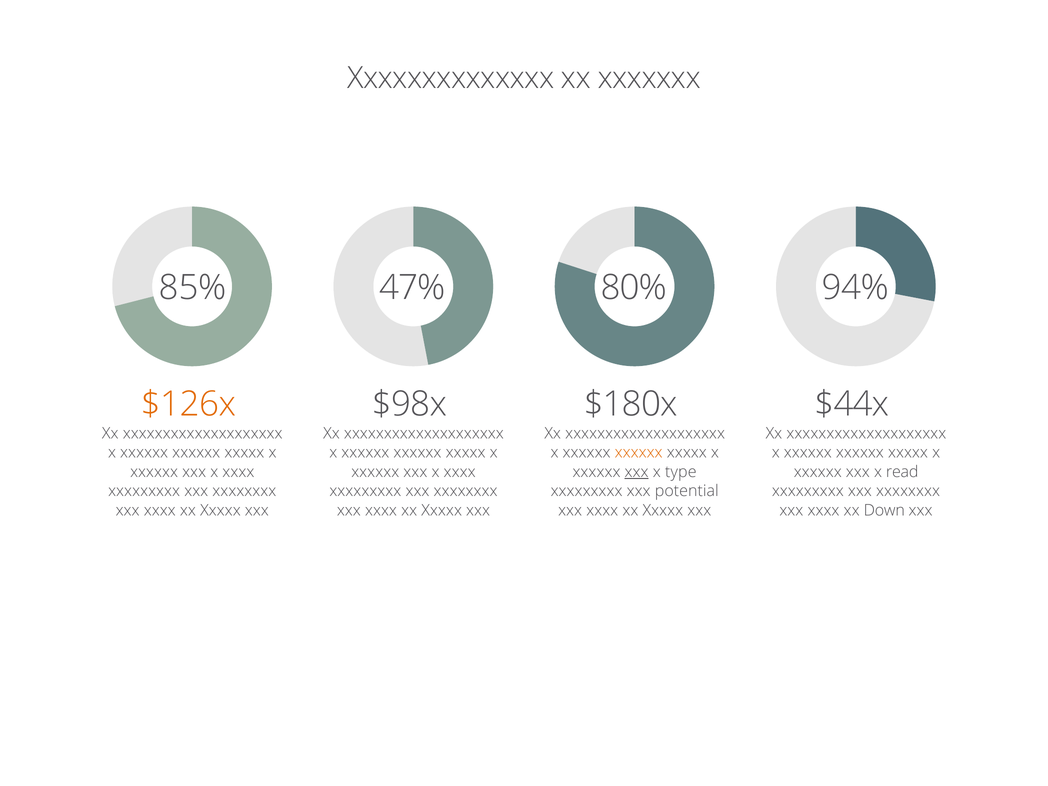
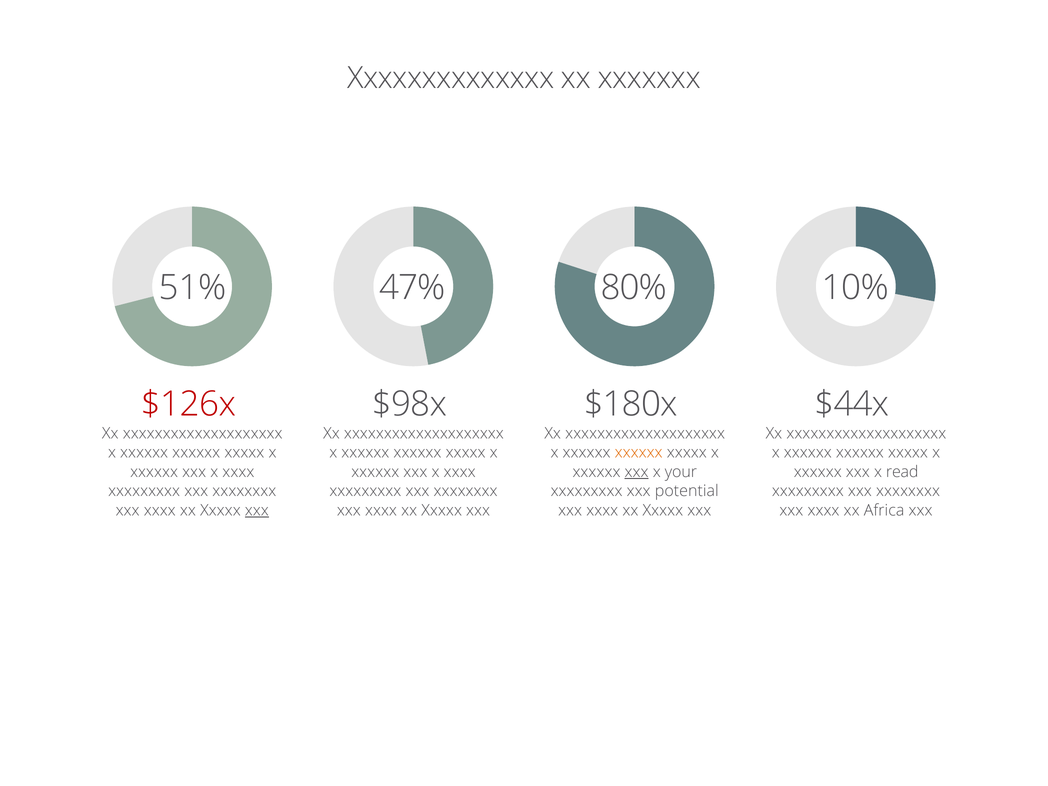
85%: 85% -> 51% (193, 288)
94%: 94% -> 10% (855, 288)
$126x colour: orange -> red (188, 404)
type: type -> your (681, 472)
xxx underline: none -> present (257, 510)
Down: Down -> Africa (884, 510)
